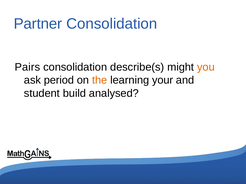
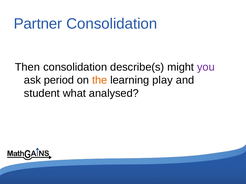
Pairs: Pairs -> Then (27, 67)
you colour: orange -> purple (206, 67)
your: your -> play (163, 80)
build: build -> what (74, 94)
